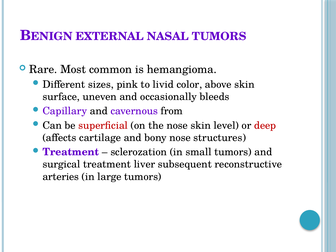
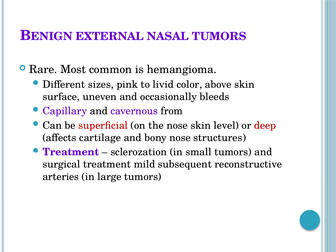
liver: liver -> mild (144, 164)
